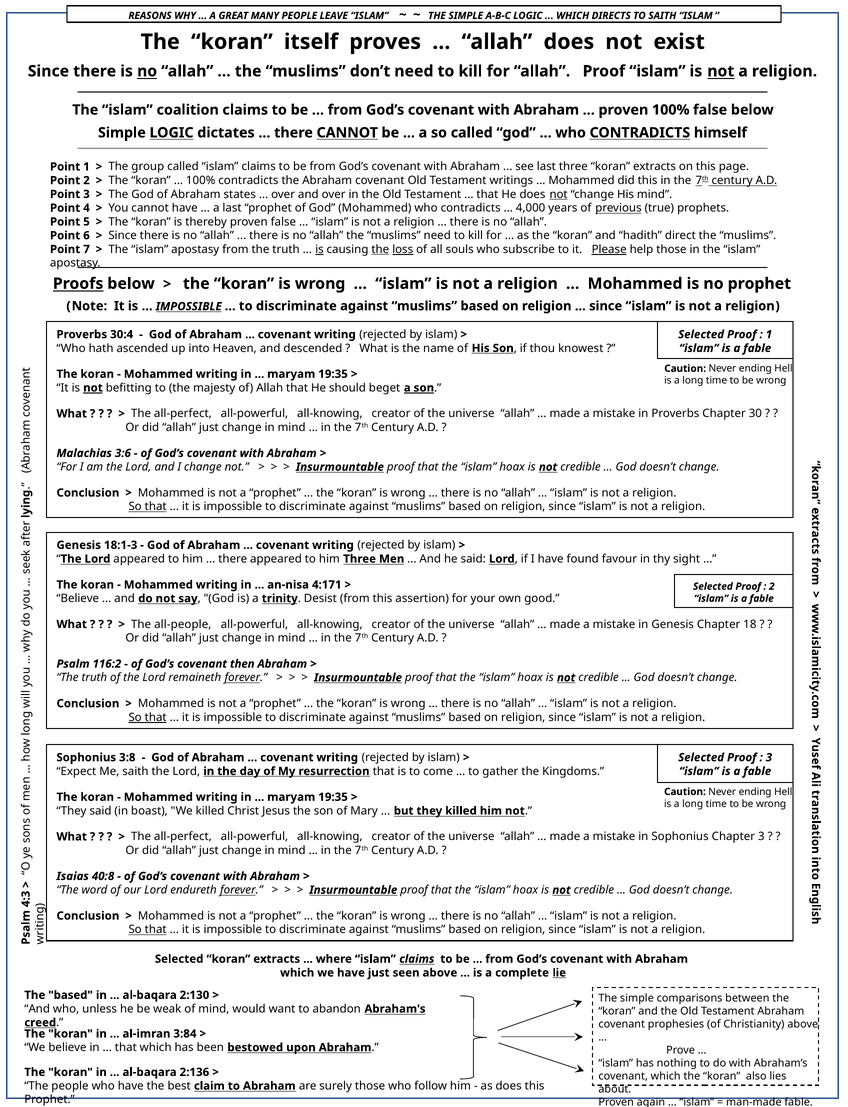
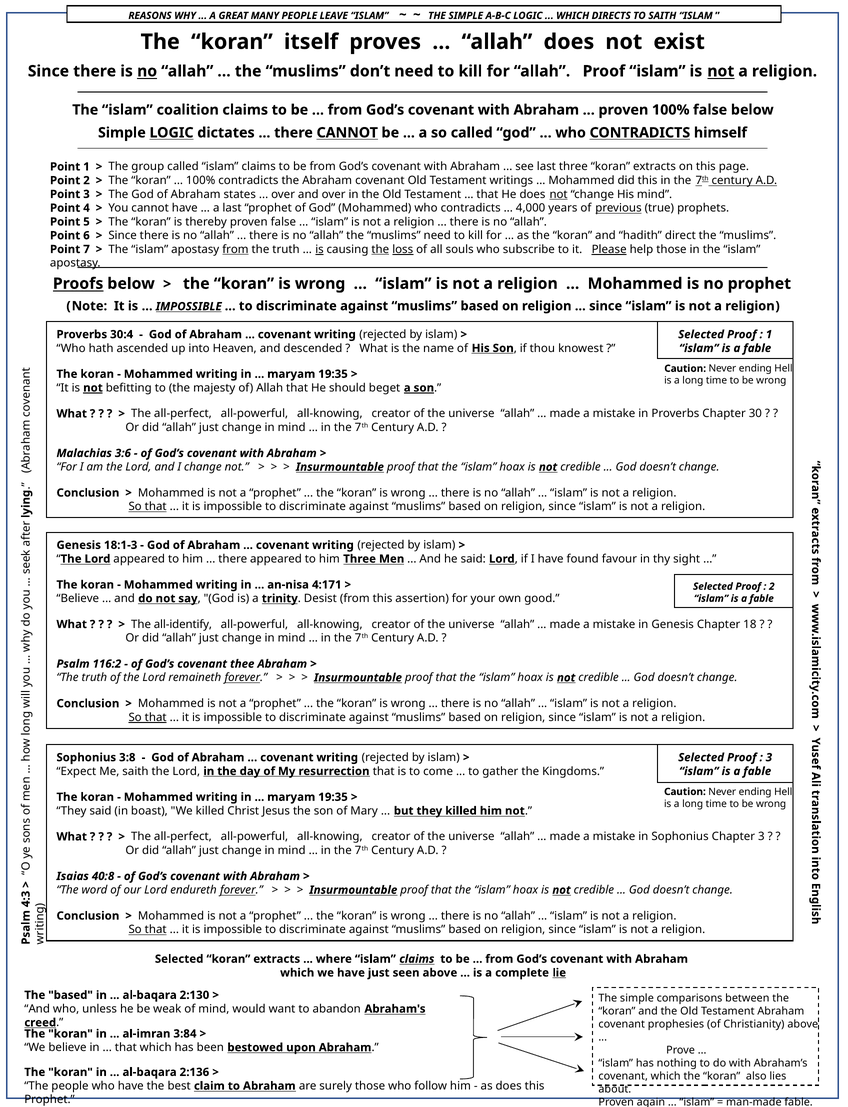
from underline: none -> present (235, 249)
all-people: all-people -> all-identify (183, 624)
then: then -> thee (242, 664)
